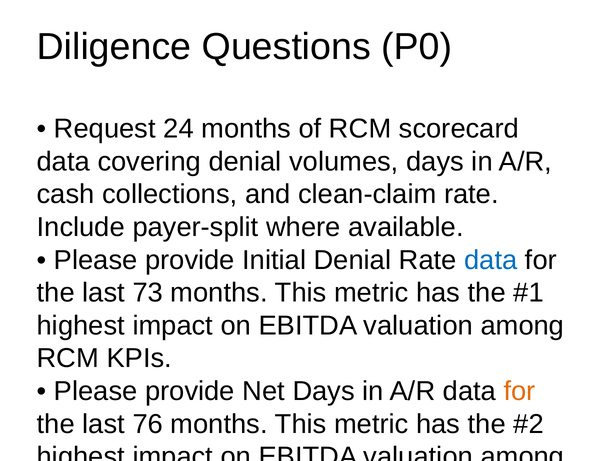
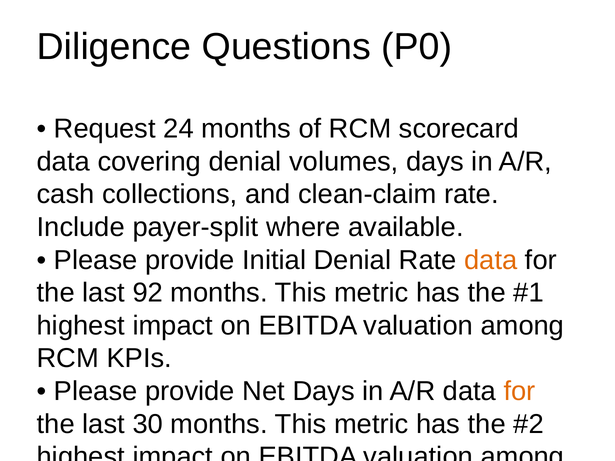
data colour: blue -> orange (491, 260)
73: 73 -> 92 (148, 293)
76: 76 -> 30 (148, 424)
